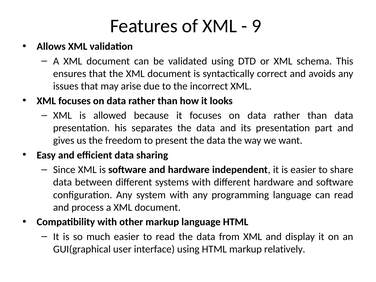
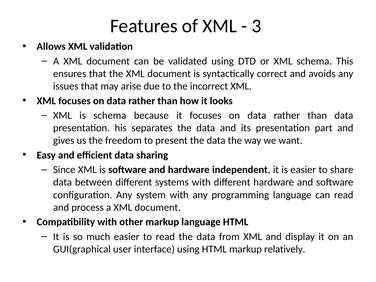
9: 9 -> 3 (256, 26)
is allowed: allowed -> schema (110, 115)
